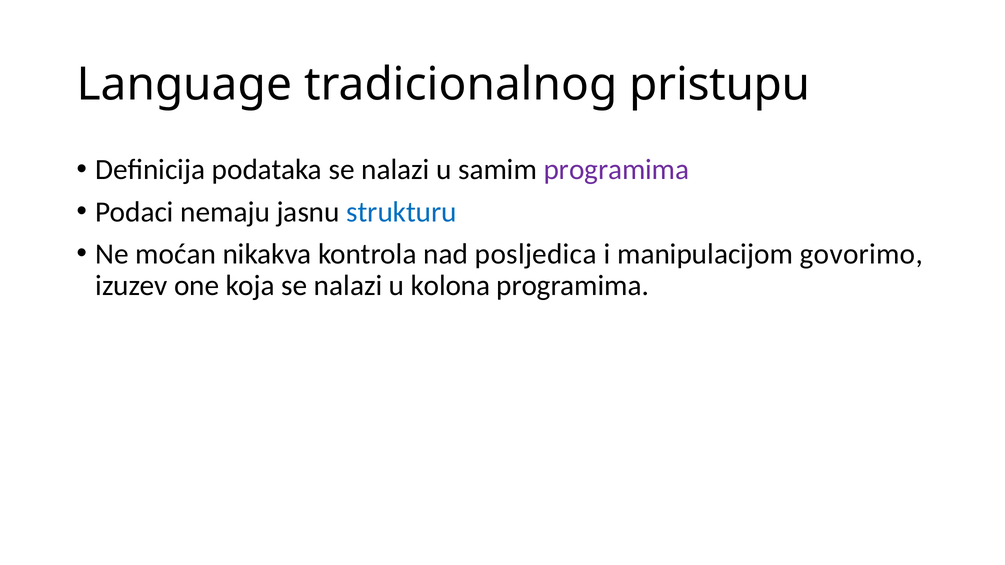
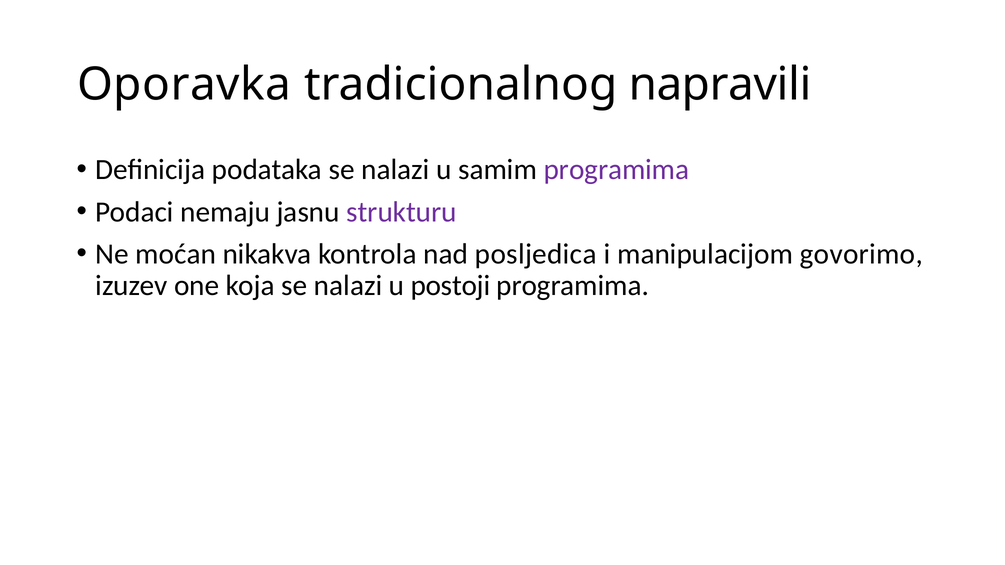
Language: Language -> Oporavka (184, 84)
pristupu: pristupu -> napravili (720, 84)
strukturu colour: blue -> purple (402, 212)
kolona: kolona -> postoji (450, 286)
